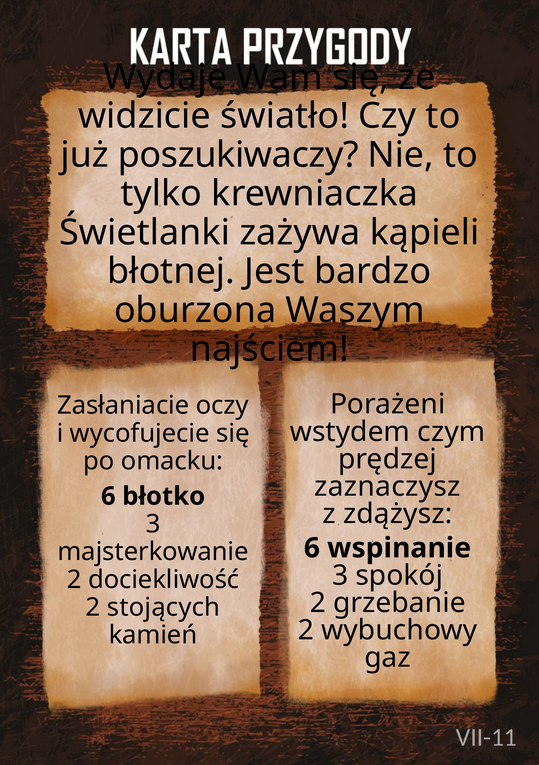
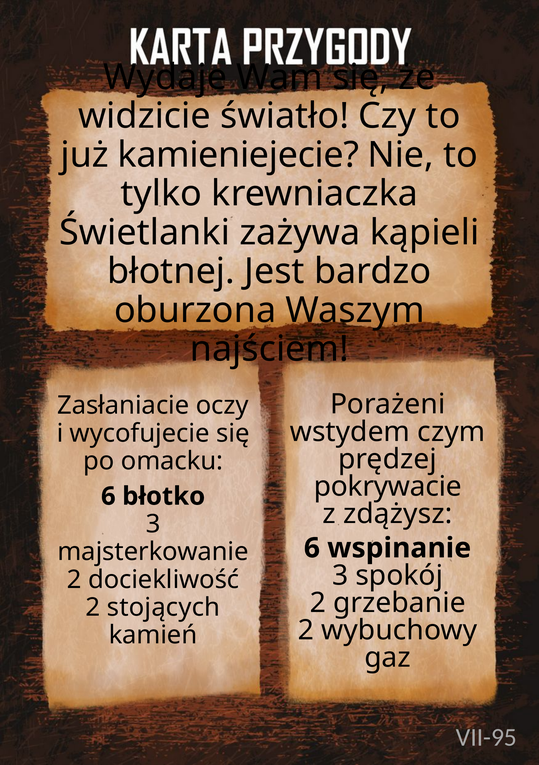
poszukiwaczy: poszukiwaczy -> kamieniejecie (238, 155)
zaznaczysz: zaznaczysz -> pokrywacie (388, 487)
VII-11: VII-11 -> VII-95 (486, 738)
